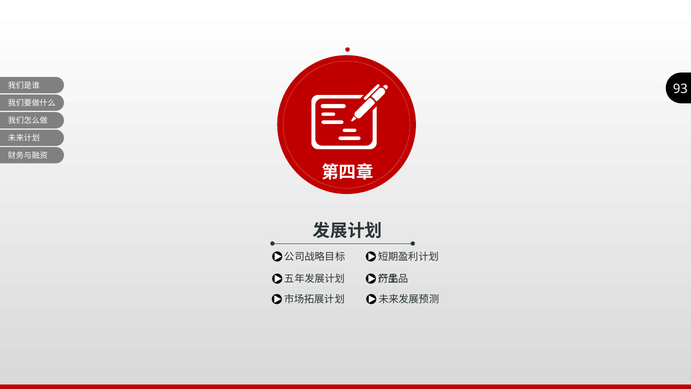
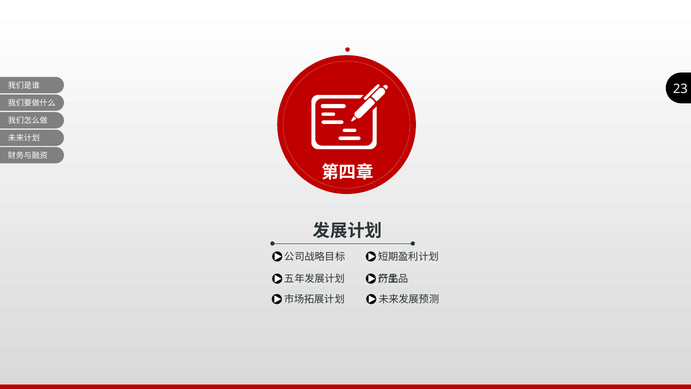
93: 93 -> 23 (680, 89)
